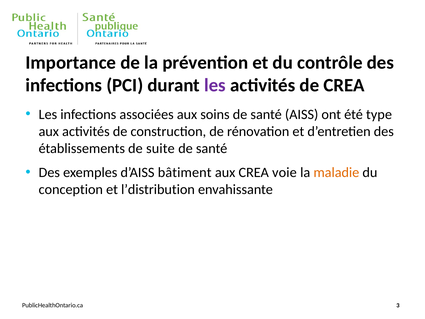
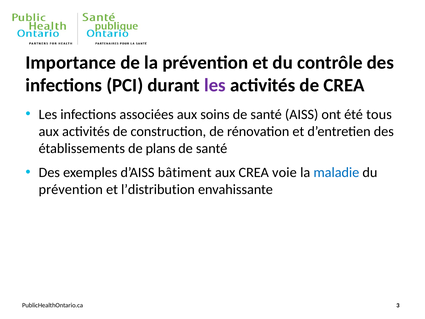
type: type -> tous (379, 114)
suite: suite -> plans (161, 148)
maladie colour: orange -> blue (336, 172)
conception: conception -> prévention (71, 189)
